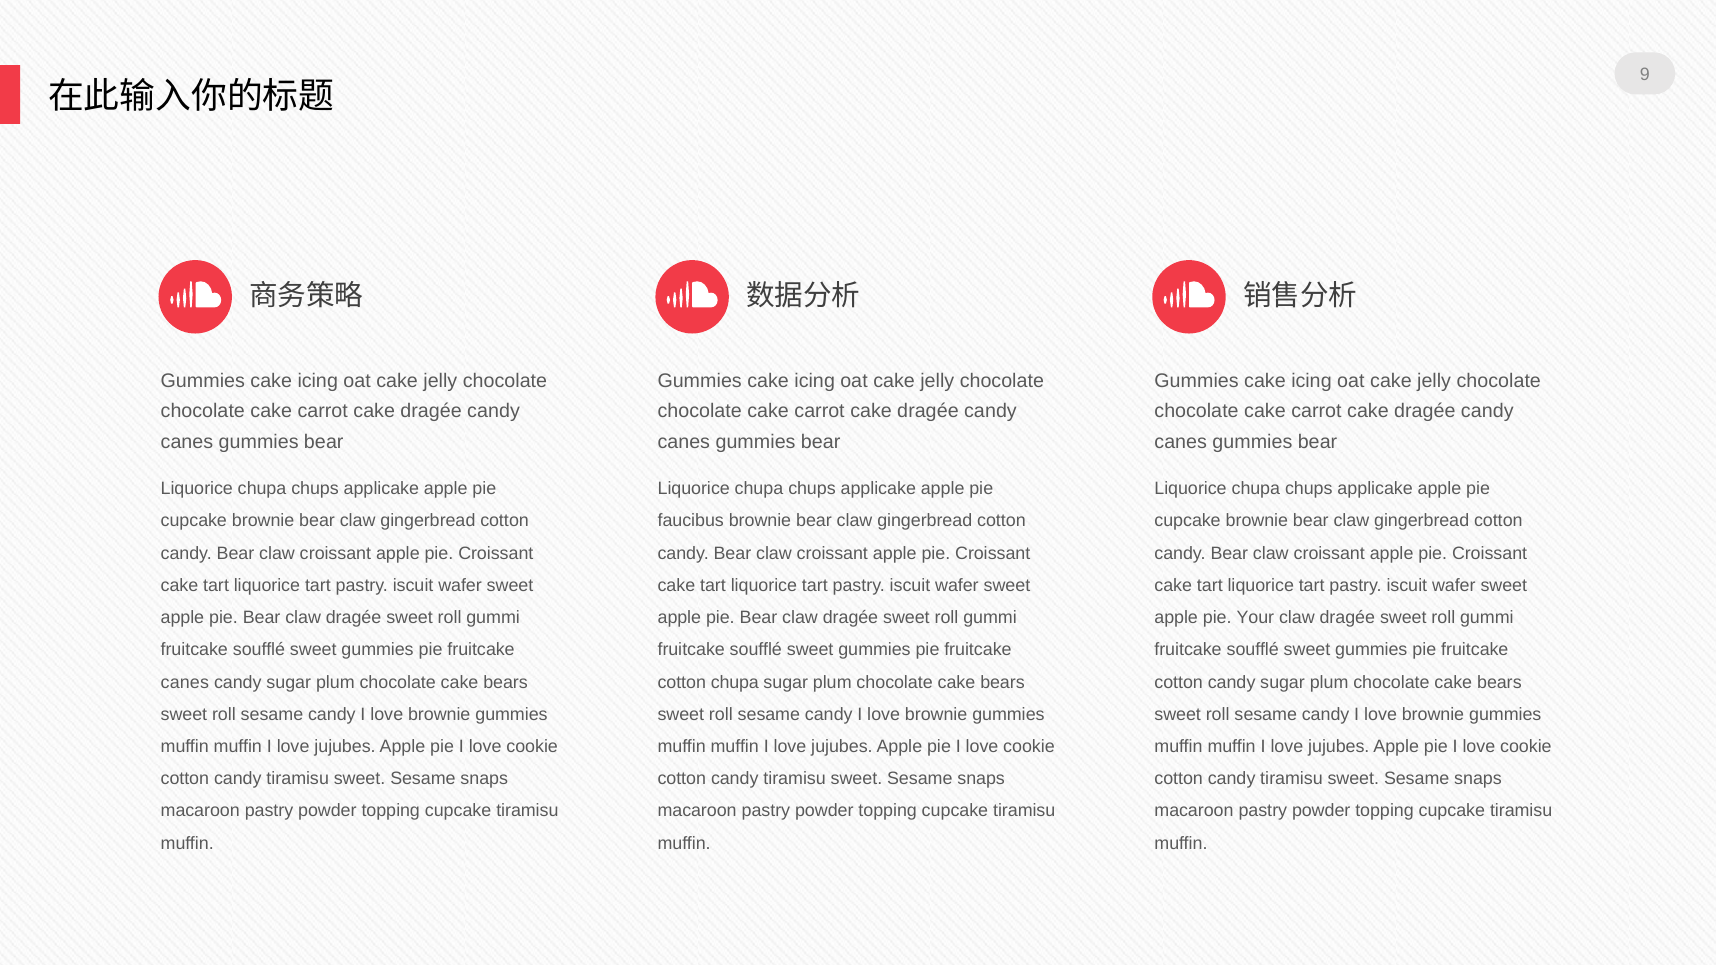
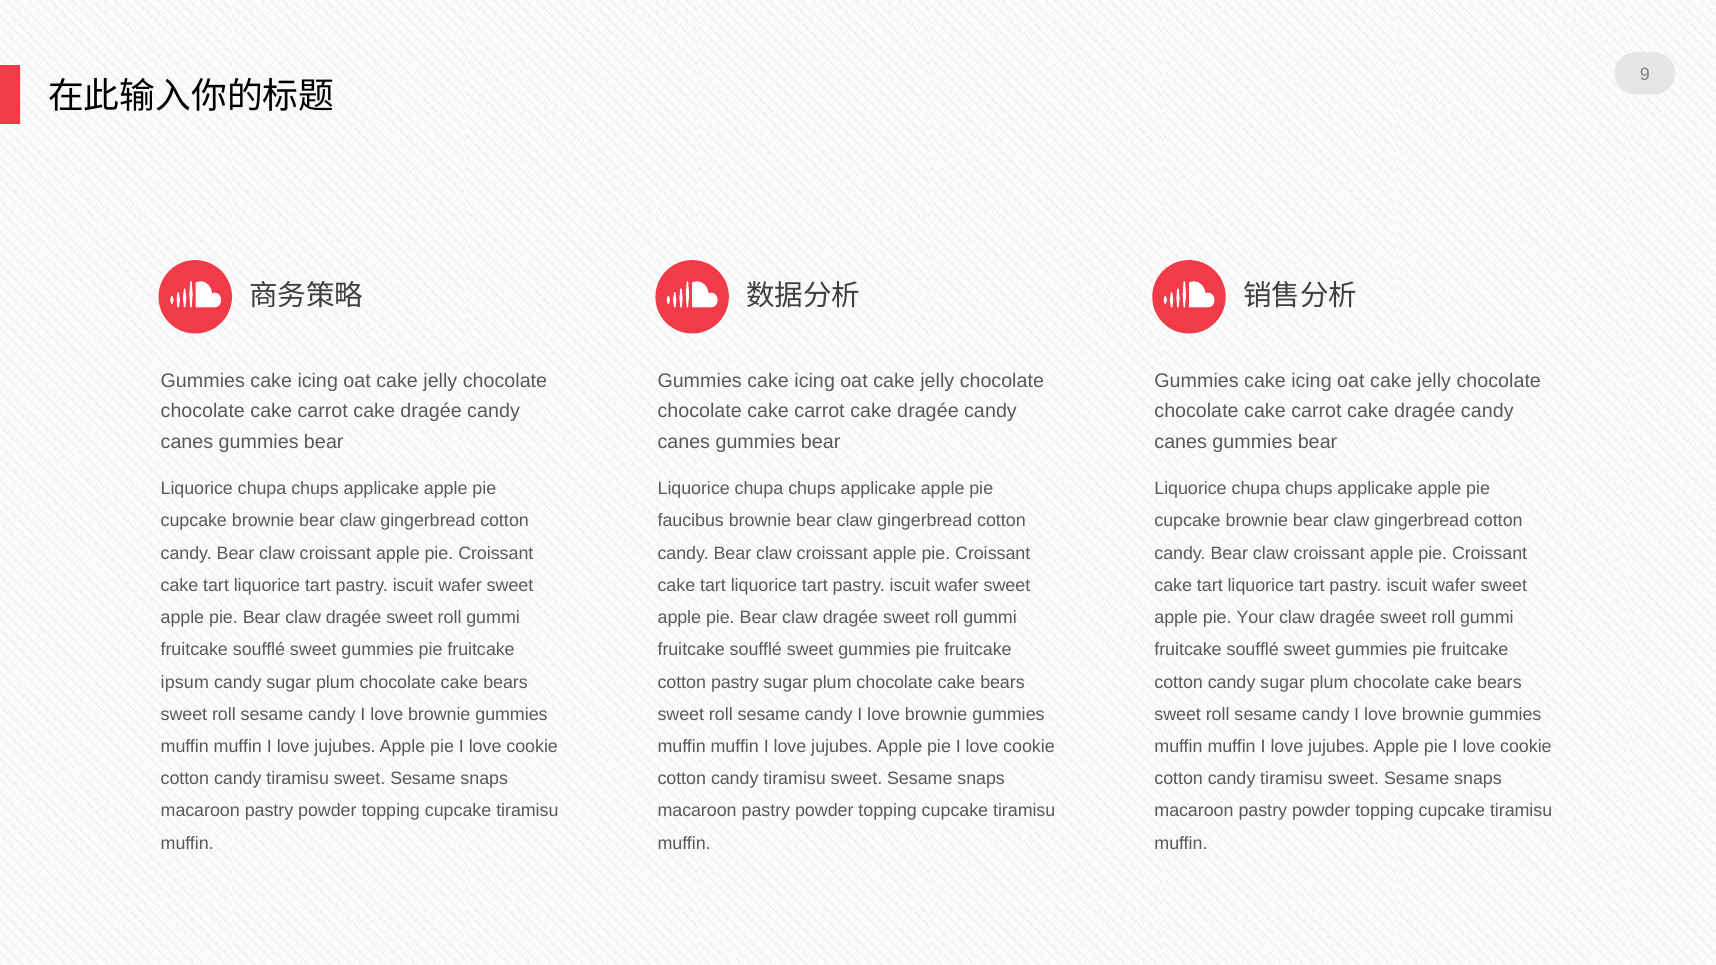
canes: canes -> ipsum (185, 682)
cotton chupa: chupa -> pastry (735, 682)
